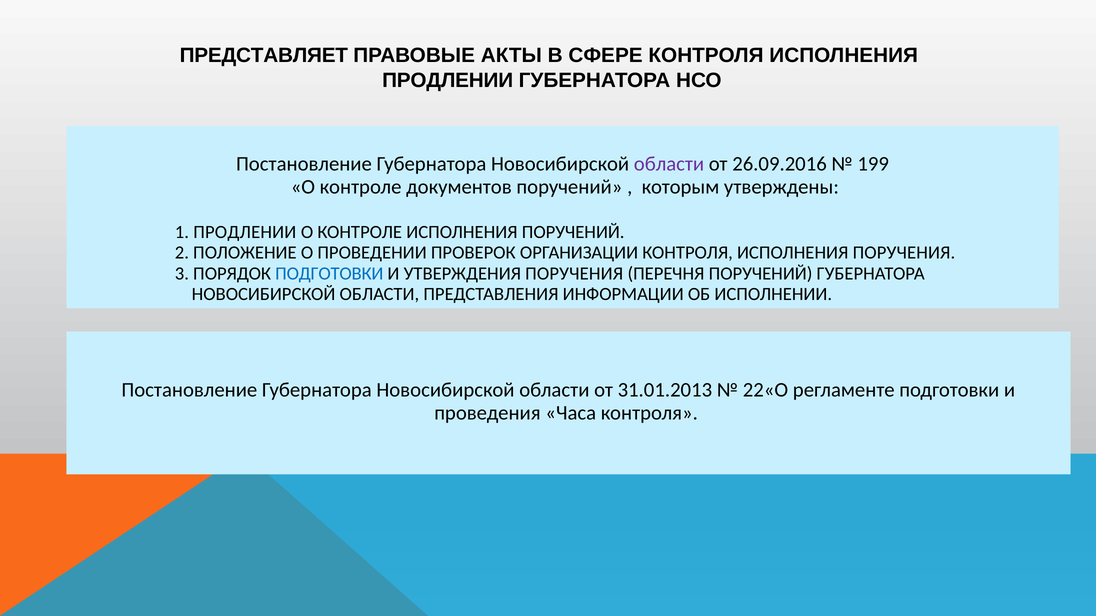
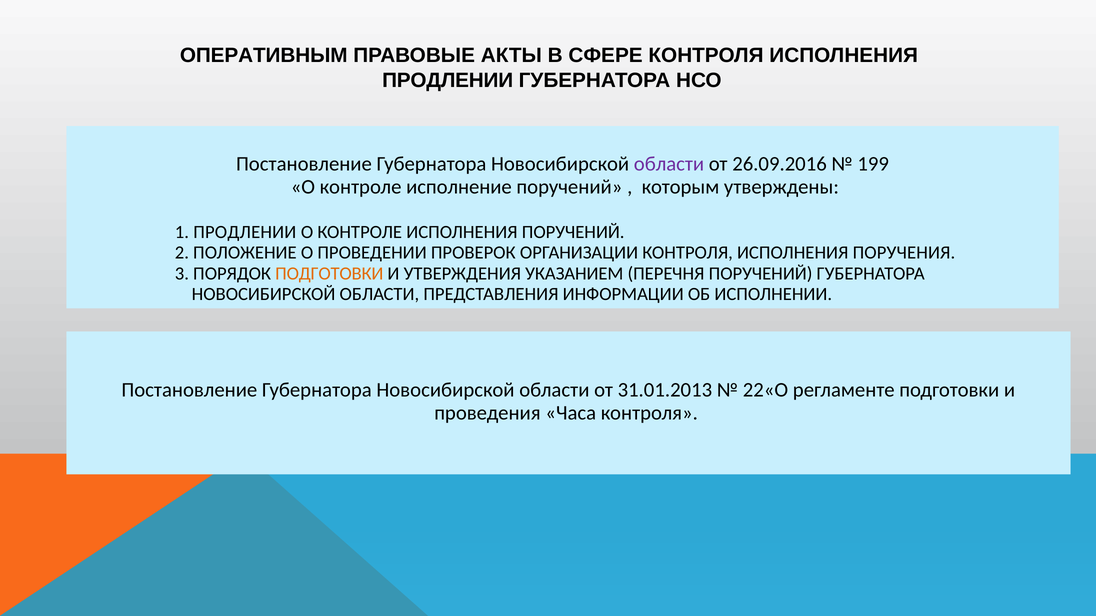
ПРЕДСТАВЛЯЕТ: ПРЕДСТАВЛЯЕТ -> ОПЕРАТИВНЫМ (264, 55)
документов: документов -> исполнение (459, 187)
ПОДГОТОВКИ colour: blue -> orange (329, 274)
УТВЕРЖДЕНИЯ ПОРУЧЕНИЯ: ПОРУЧЕНИЯ -> УКАЗАНИЕМ (574, 274)
